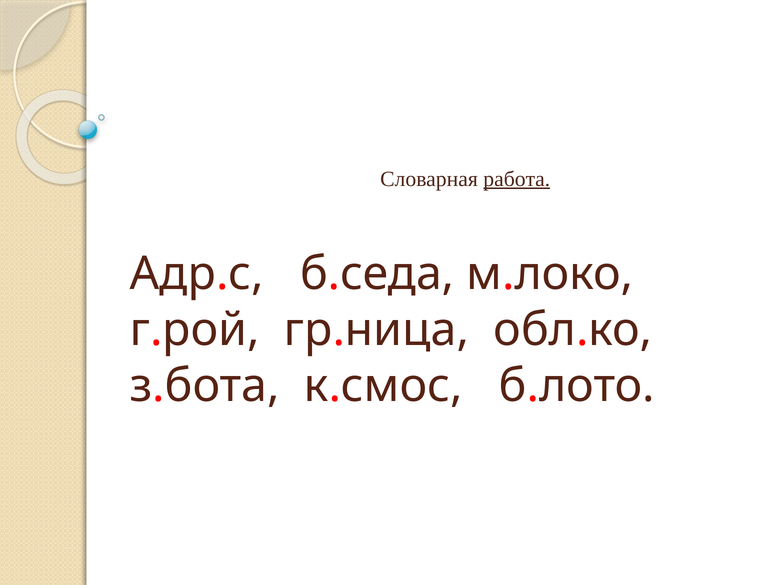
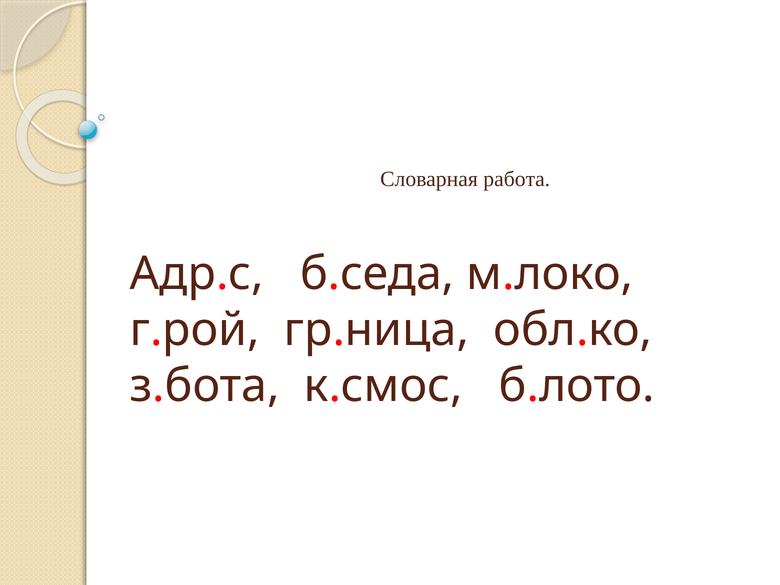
работа underline: present -> none (517, 179)
